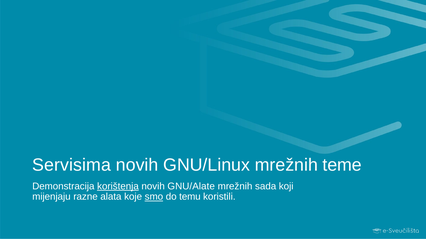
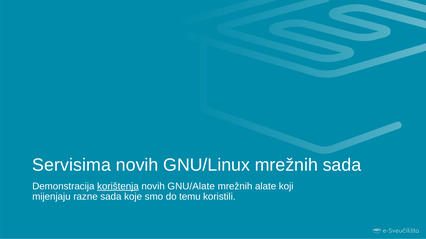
mrežnih teme: teme -> sada (342, 165)
sada: sada -> alate (266, 187)
razne alata: alata -> sada (111, 197)
smo underline: present -> none (154, 197)
